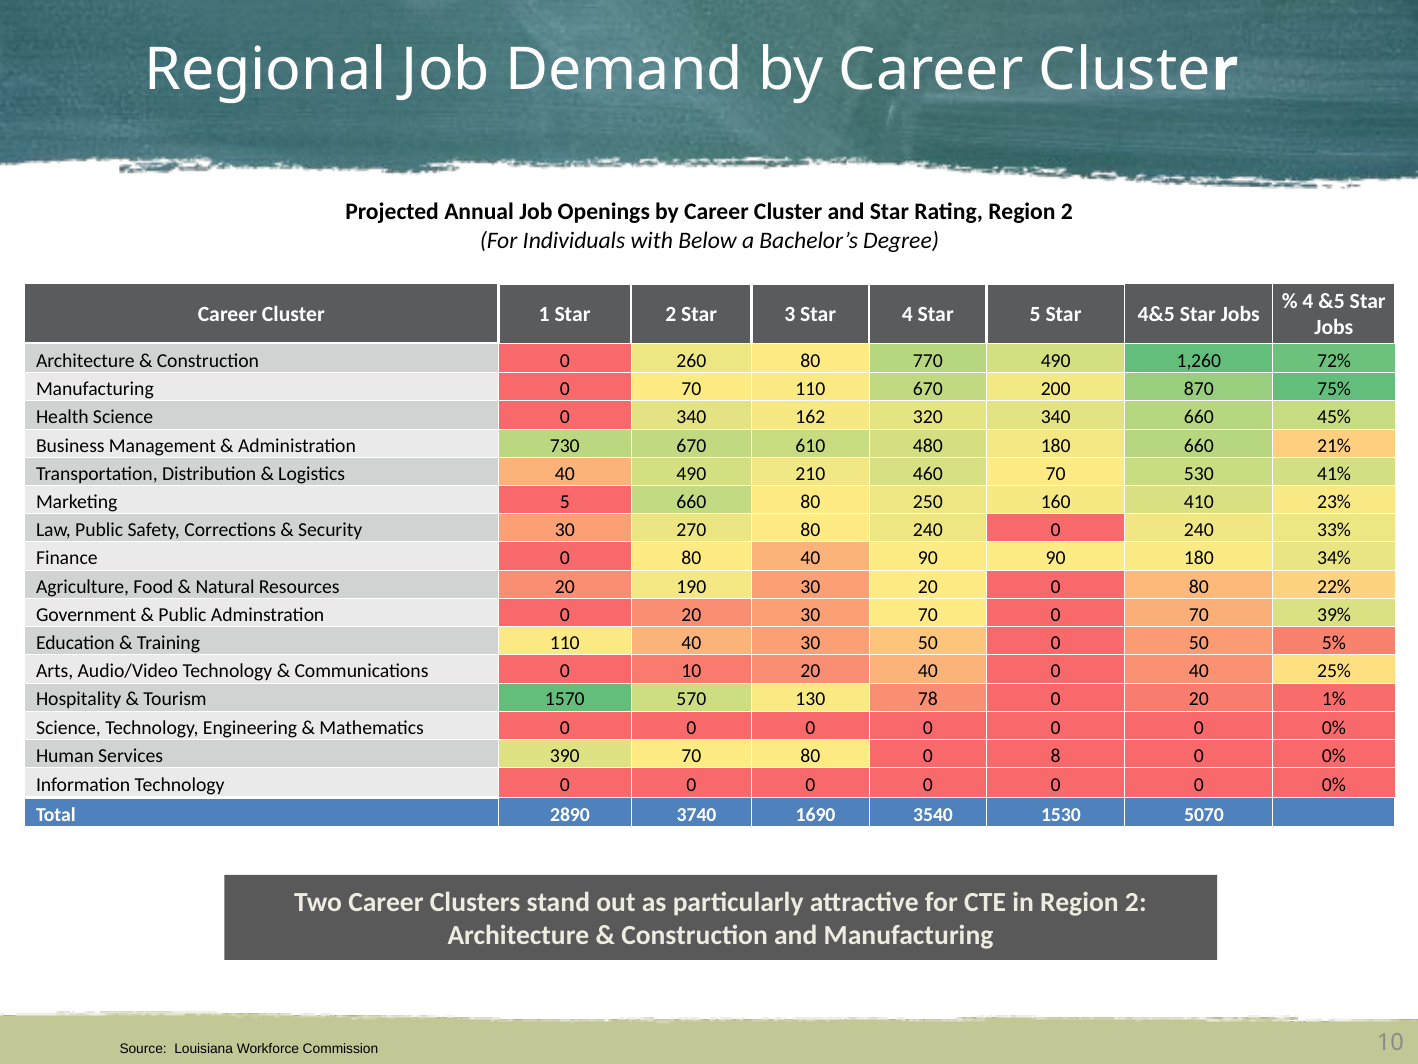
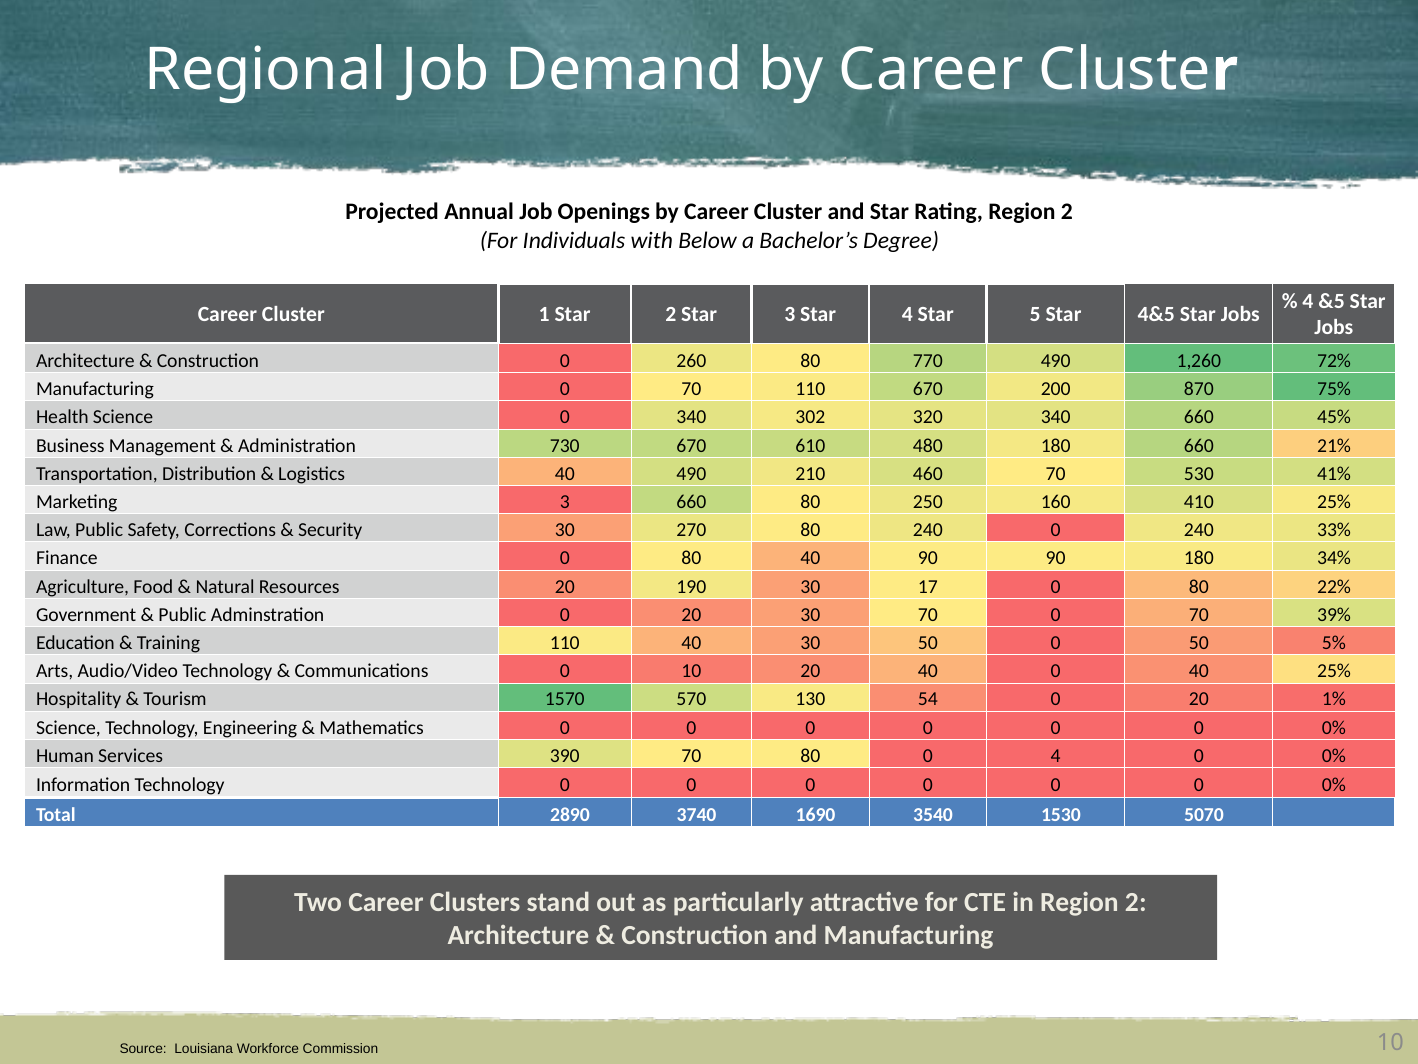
162: 162 -> 302 (810, 417)
Marketing 5: 5 -> 3 (565, 502)
410 23%: 23% -> 25% (1334, 502)
30 20: 20 -> 17 (928, 586)
78: 78 -> 54 (928, 699)
0 8: 8 -> 4 (1056, 755)
